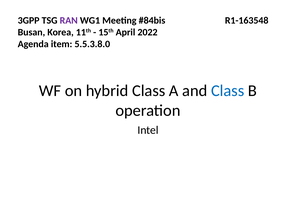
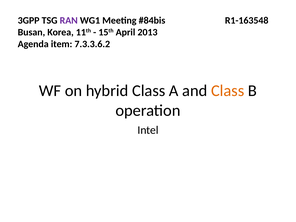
2022: 2022 -> 2013 (148, 32)
5.5.3.8.0: 5.5.3.8.0 -> 7.3.3.6.2 (92, 44)
Class colour: blue -> orange (228, 91)
